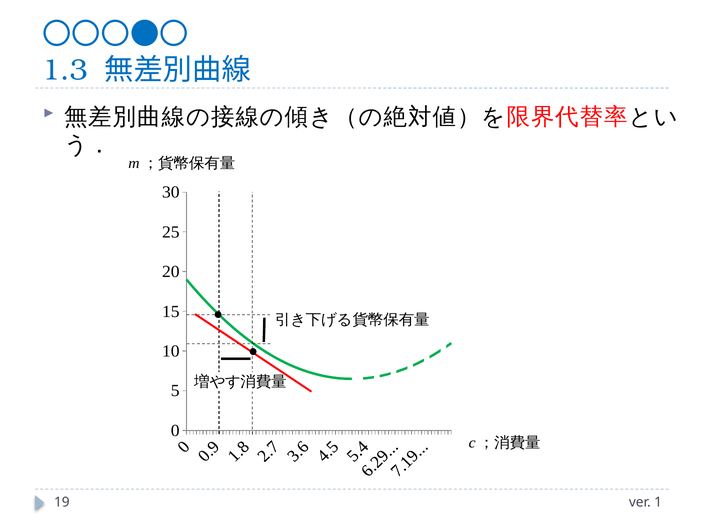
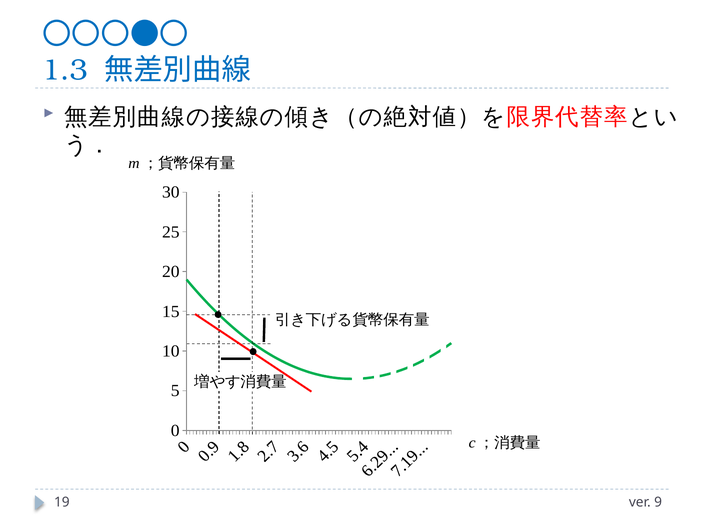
1: 1 -> 9 (658, 502)
